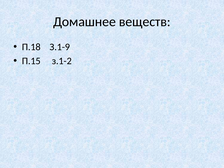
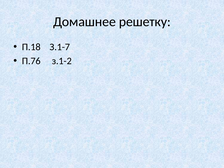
веществ: веществ -> решетку (145, 22)
З.1-9: З.1-9 -> З.1-7 (60, 47)
П.15: П.15 -> П.76 (31, 61)
